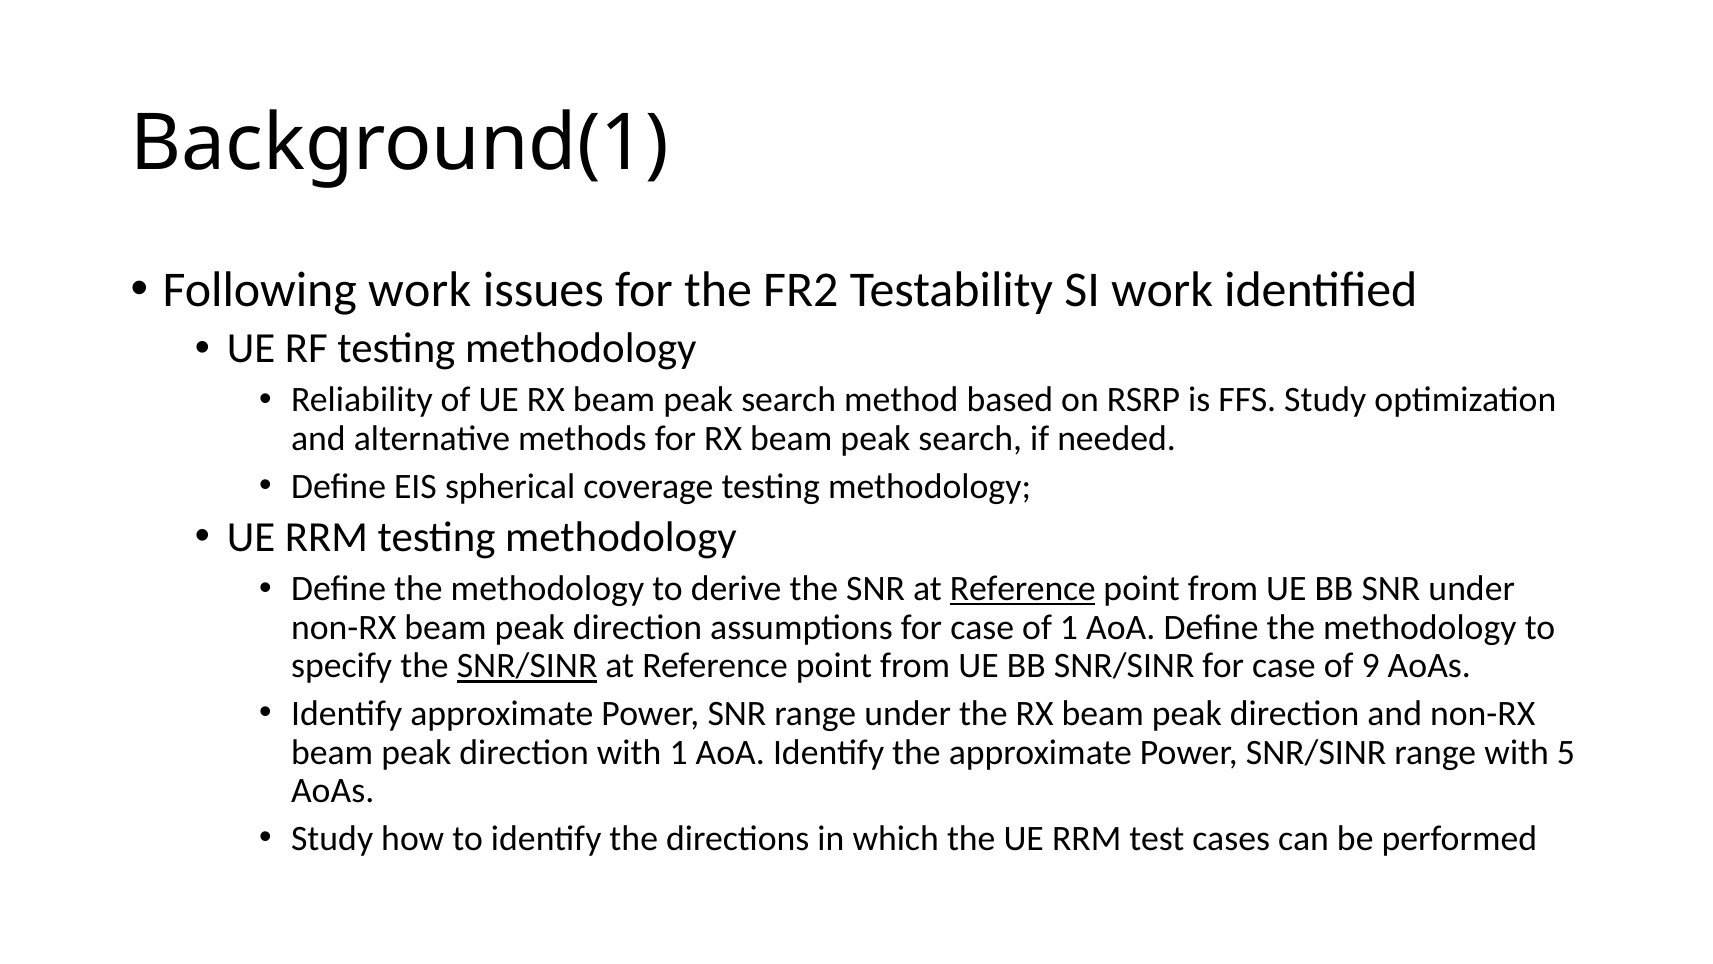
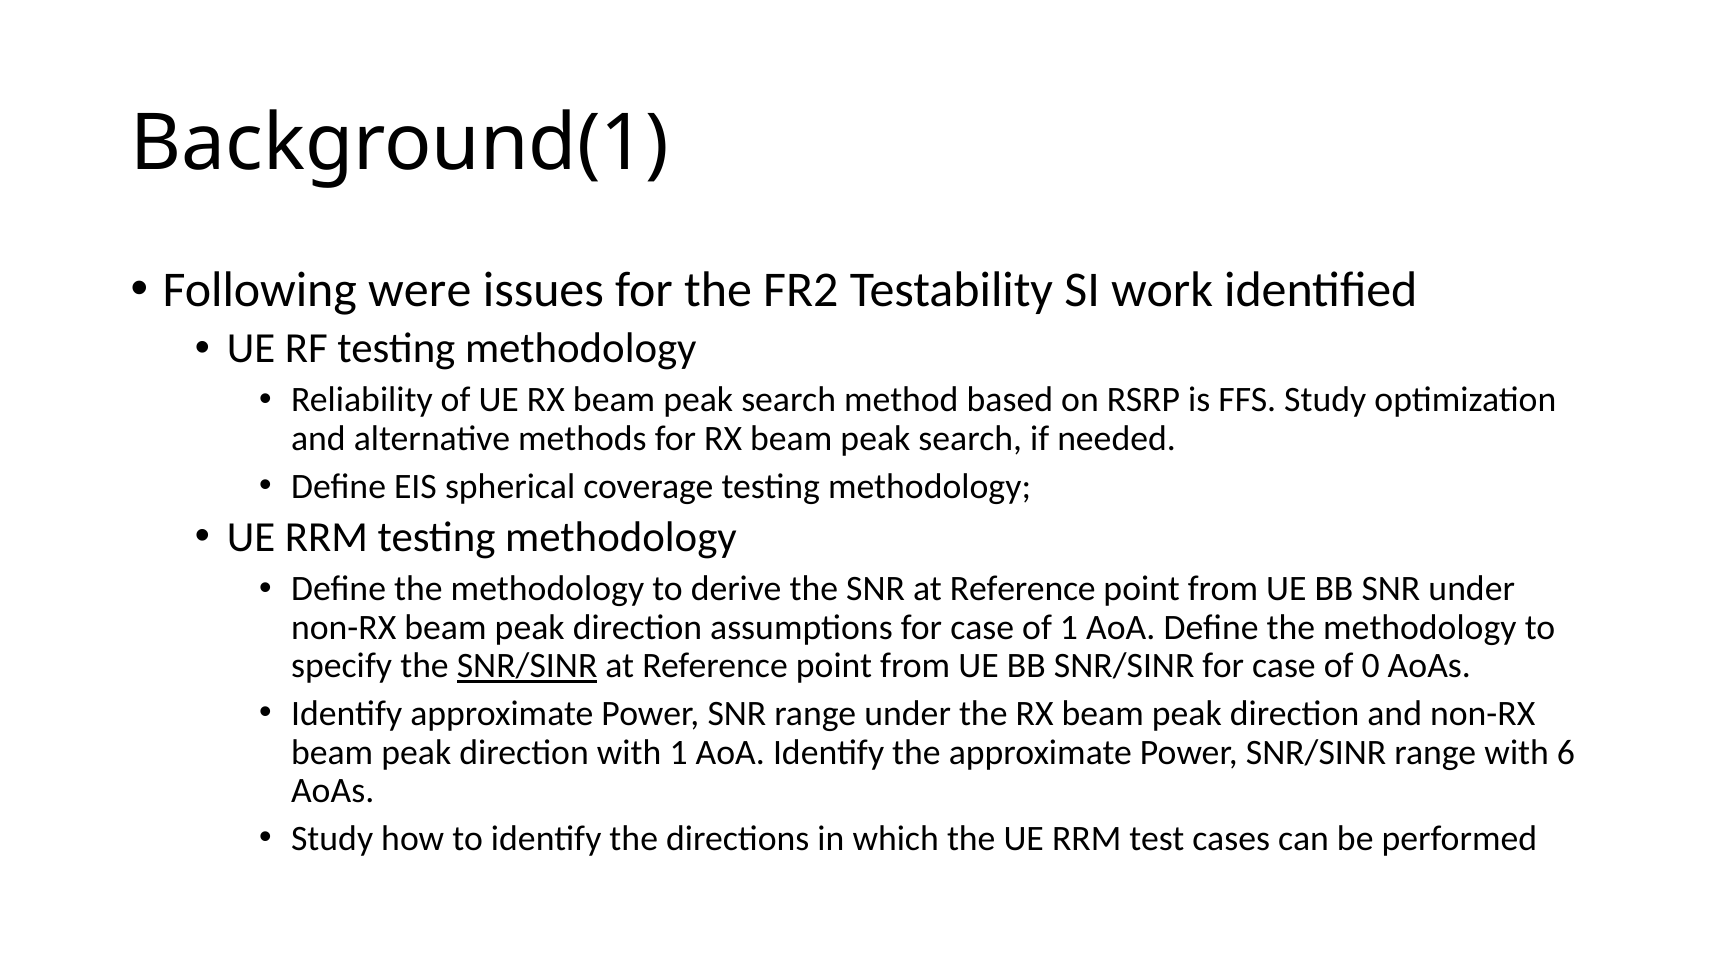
Following work: work -> were (420, 290)
Reference underline: present -> none (1023, 589)
9: 9 -> 0 (1371, 666)
5: 5 -> 6 (1566, 752)
